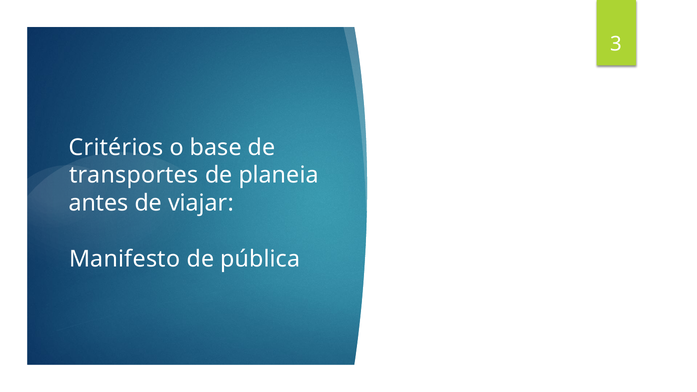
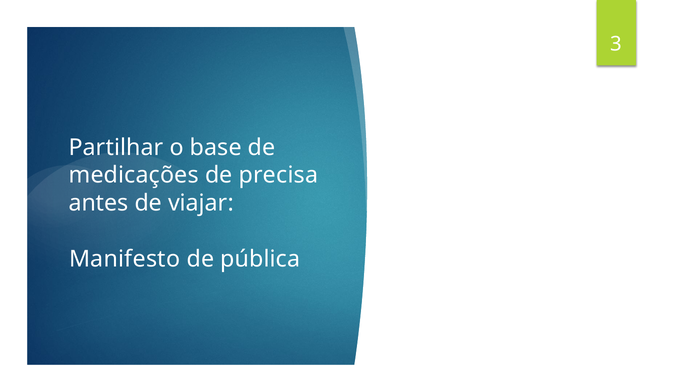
Critérios: Critérios -> Partilhar (116, 147)
transportes: transportes -> medicações (134, 175)
planeia: planeia -> precisa (278, 175)
